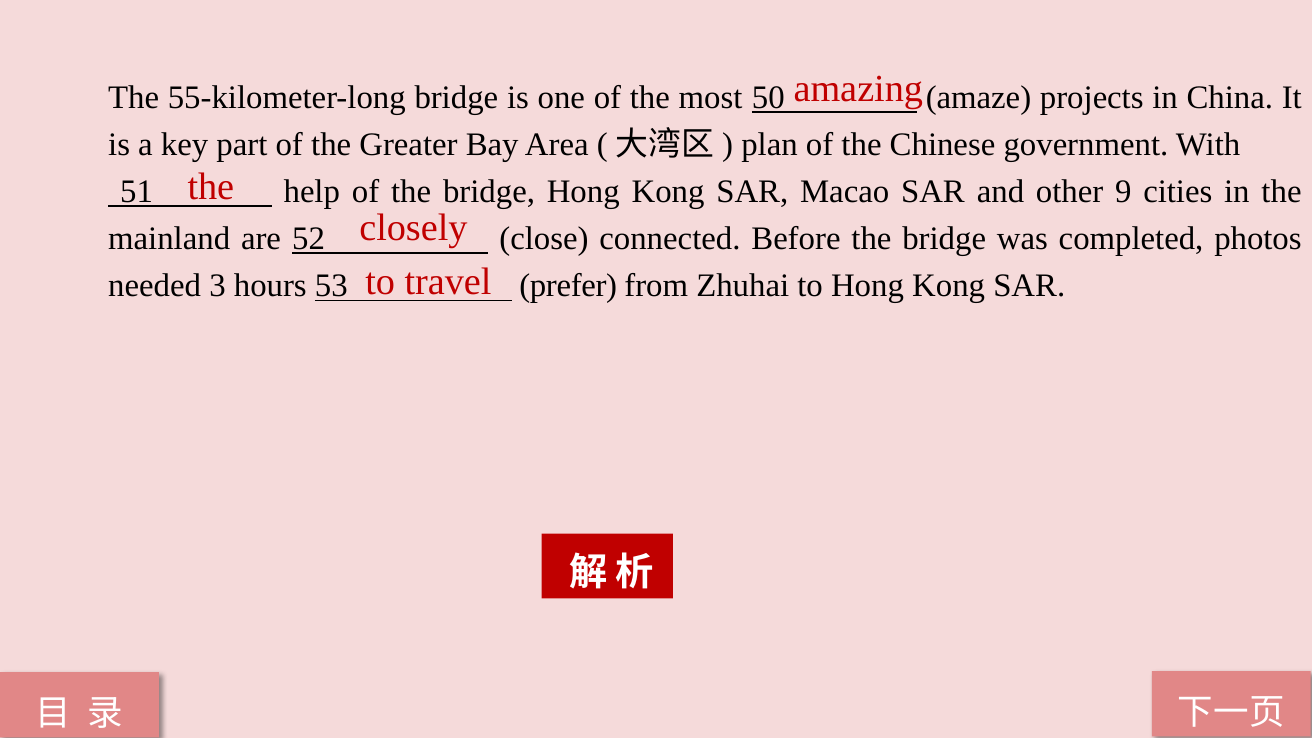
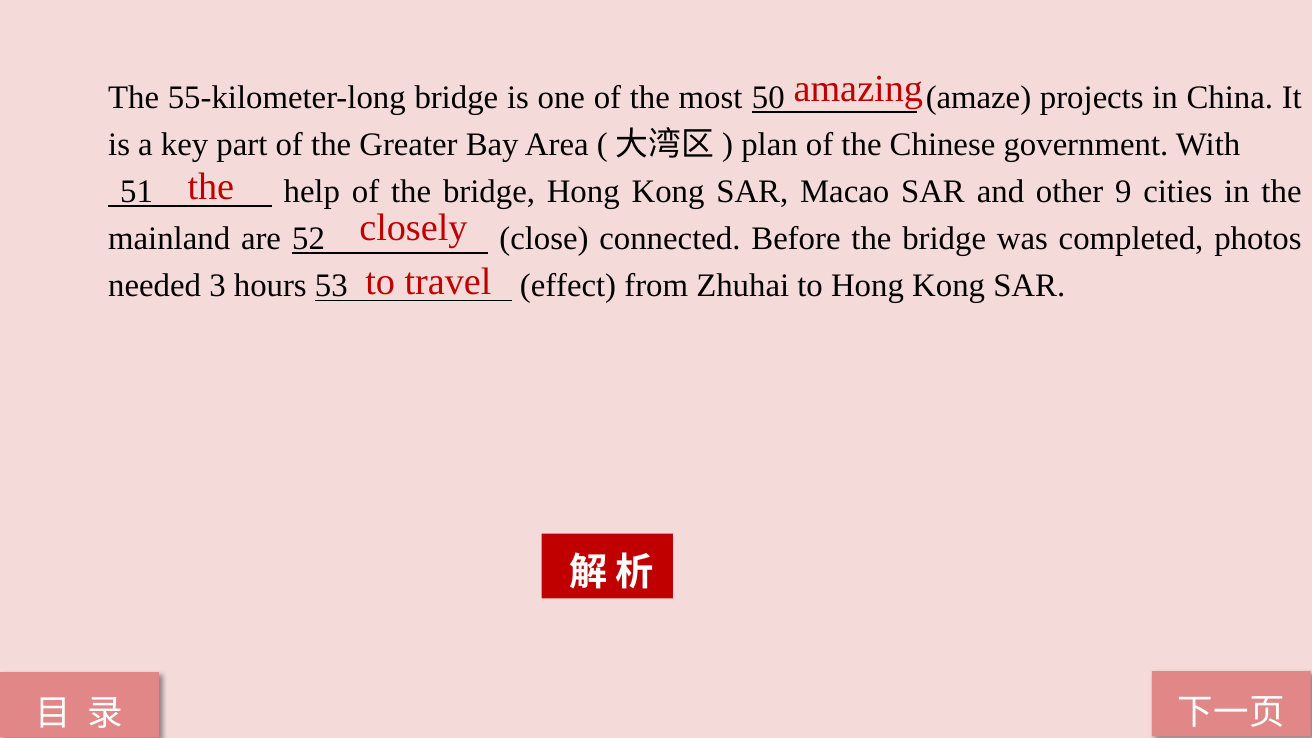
prefer: prefer -> effect (568, 286)
